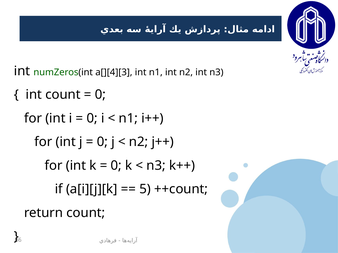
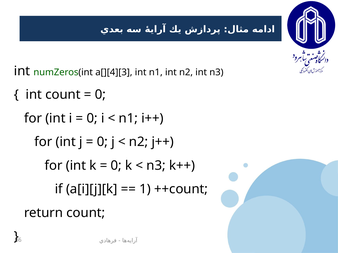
5: 5 -> 1 (145, 190)
